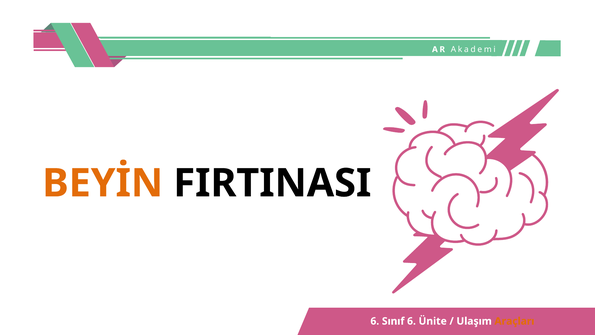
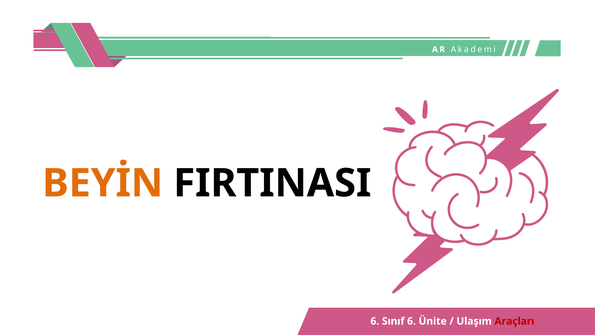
Araçları colour: orange -> red (514, 321)
